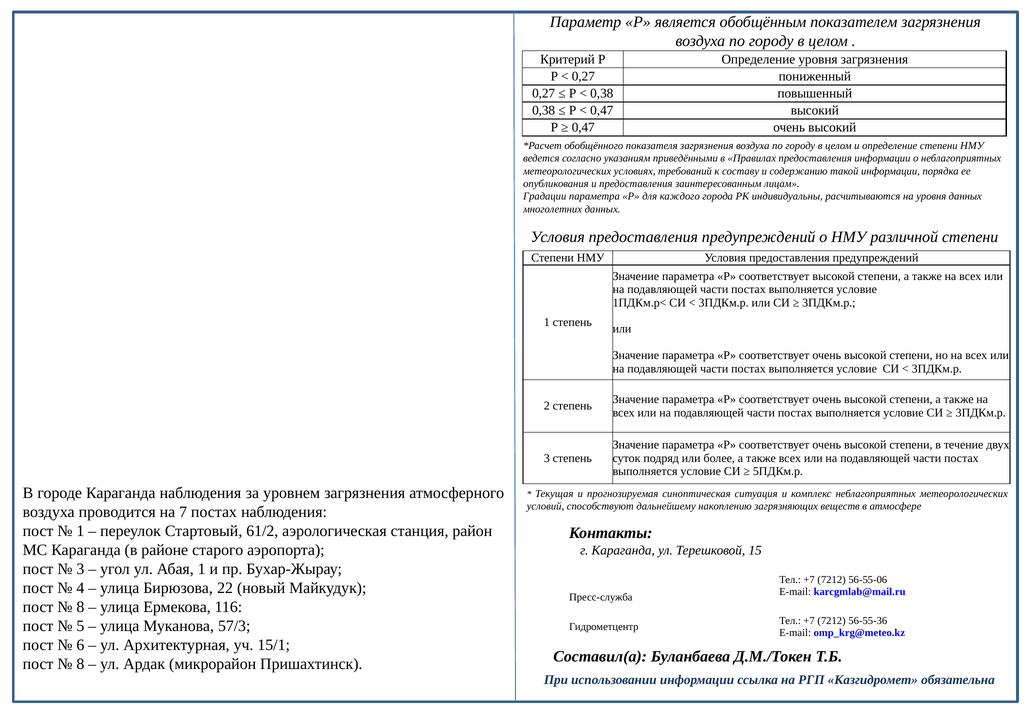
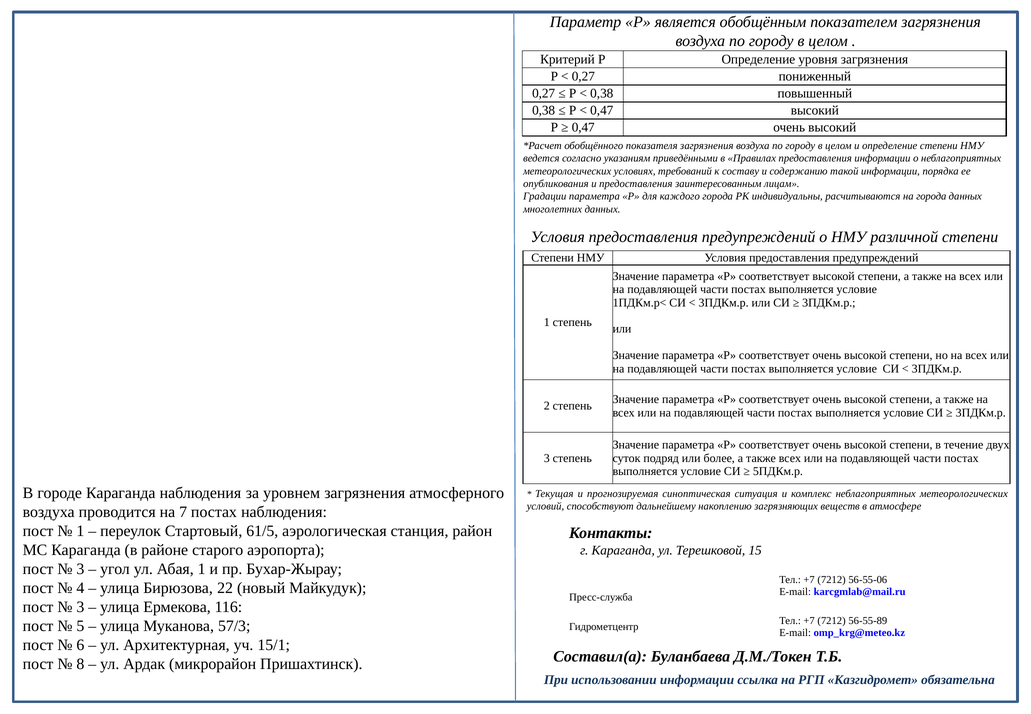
на уровня: уровня -> города (931, 196)
61/2: 61/2 -> 61/5 (262, 531)
8: 8 -> 3 (80, 607)
56-55-36: 56-55-36 -> 56-55-89 (868, 621)
